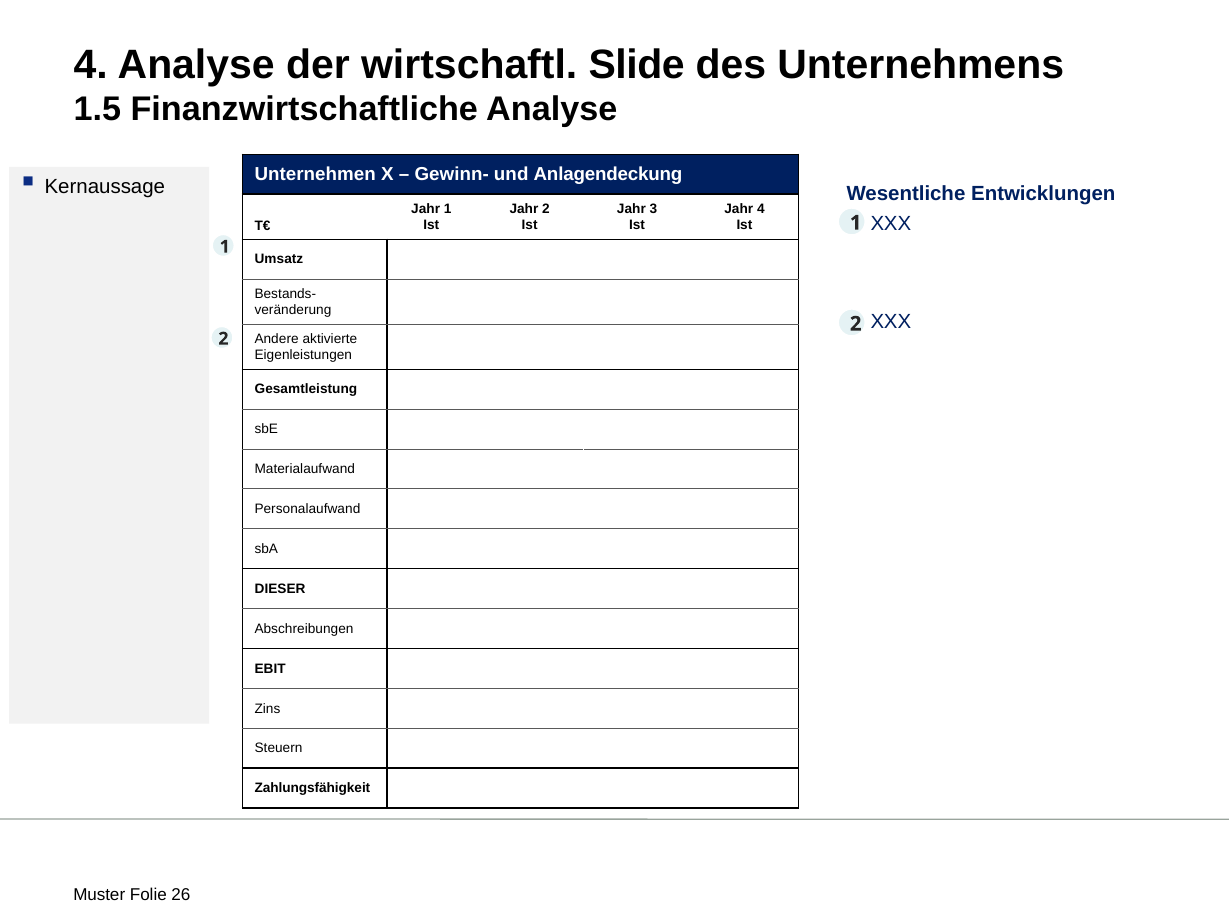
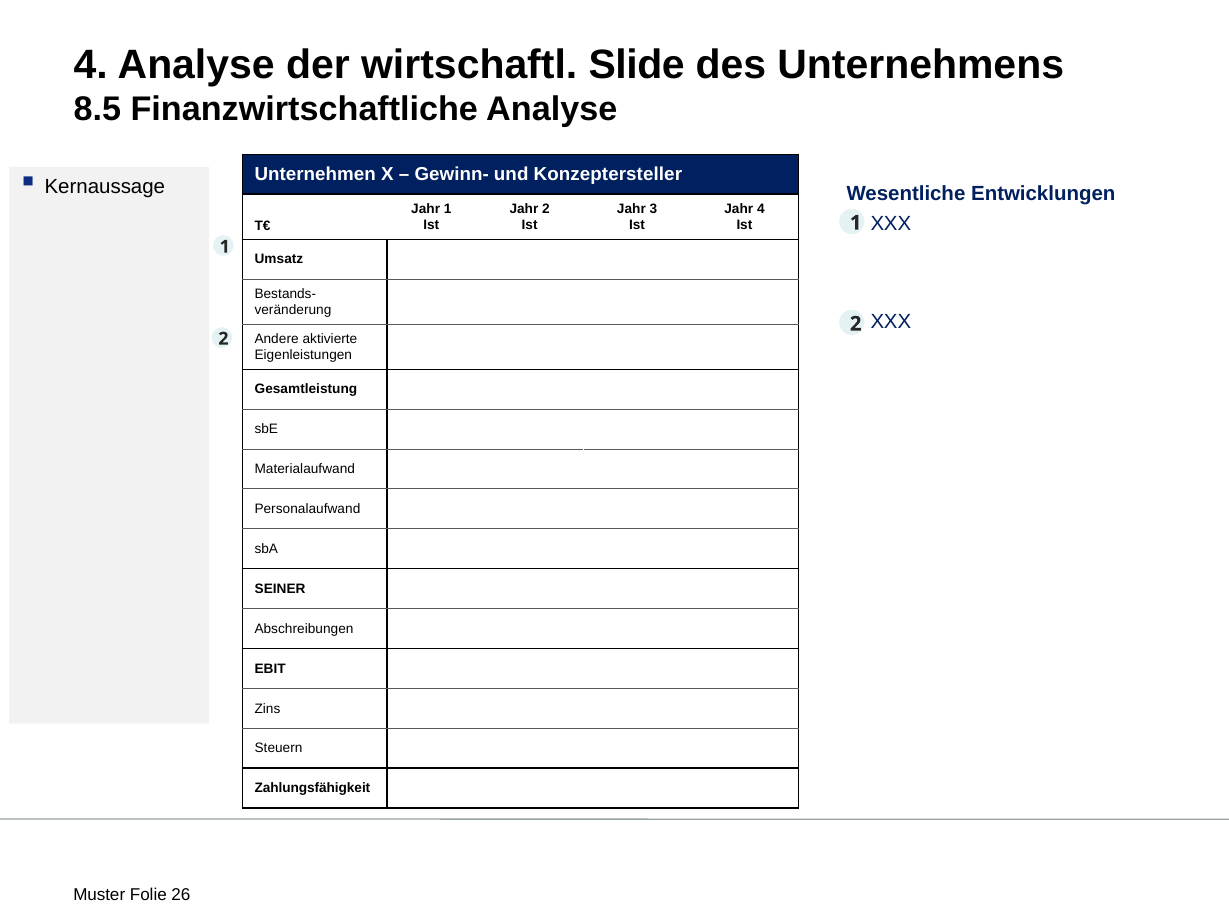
1.5: 1.5 -> 8.5 (97, 110)
Anlagendeckung: Anlagendeckung -> Konzeptersteller (608, 175)
DIESER: DIESER -> SEINER (280, 589)
